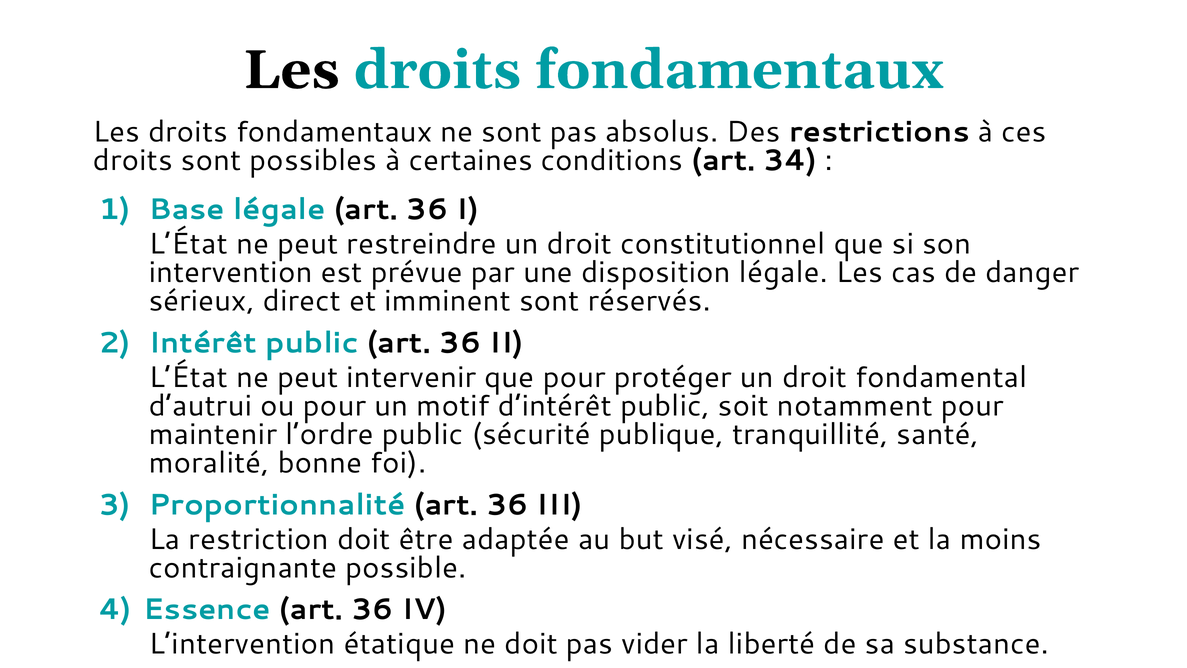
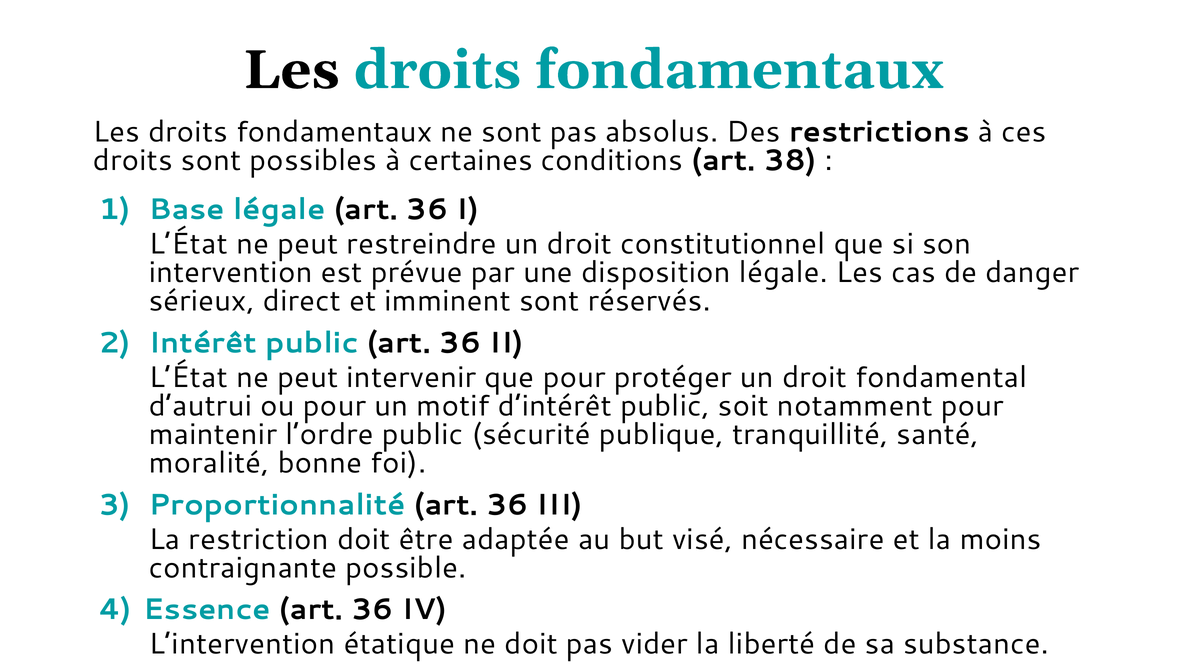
34: 34 -> 38 (790, 160)
